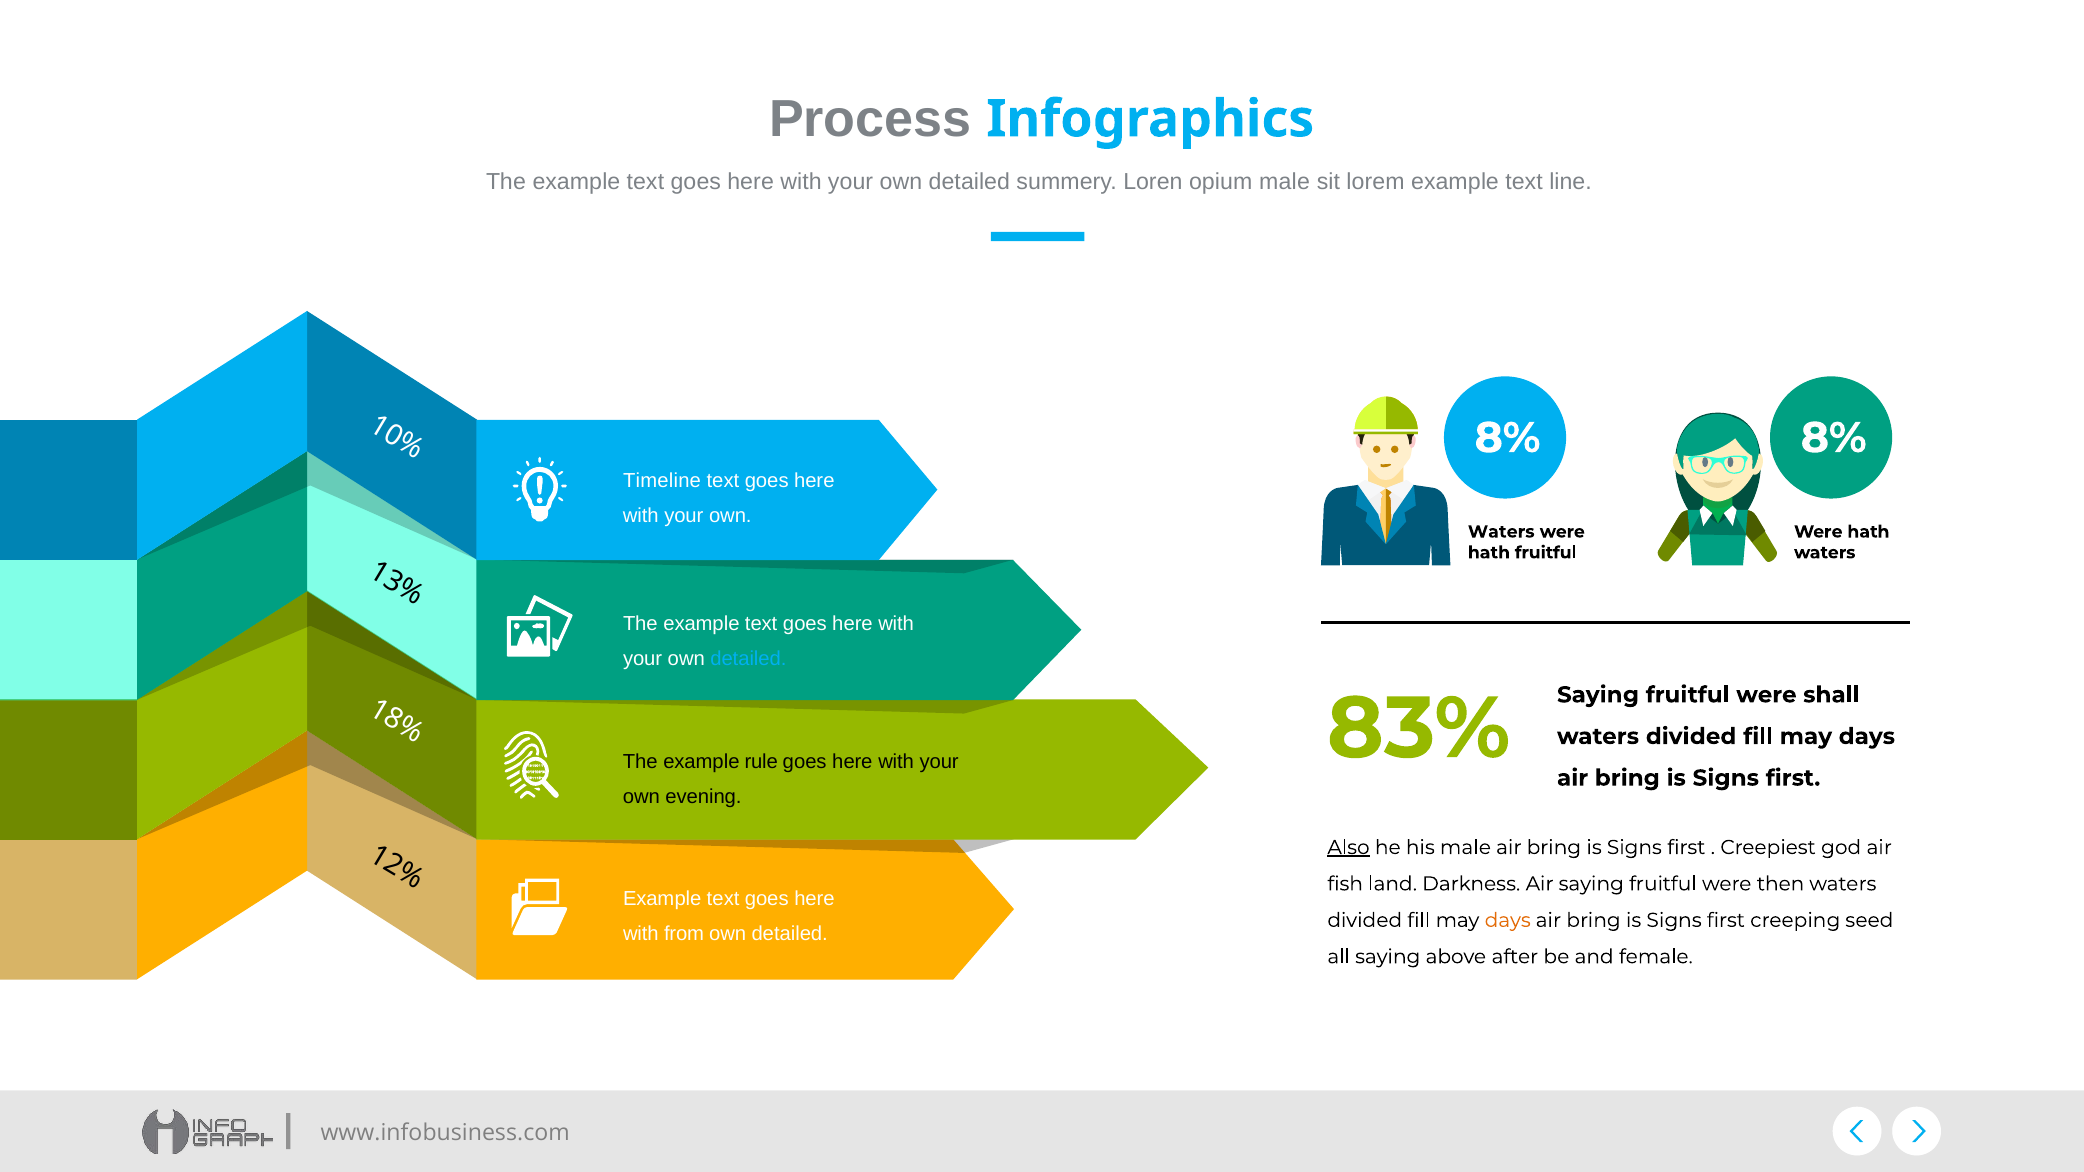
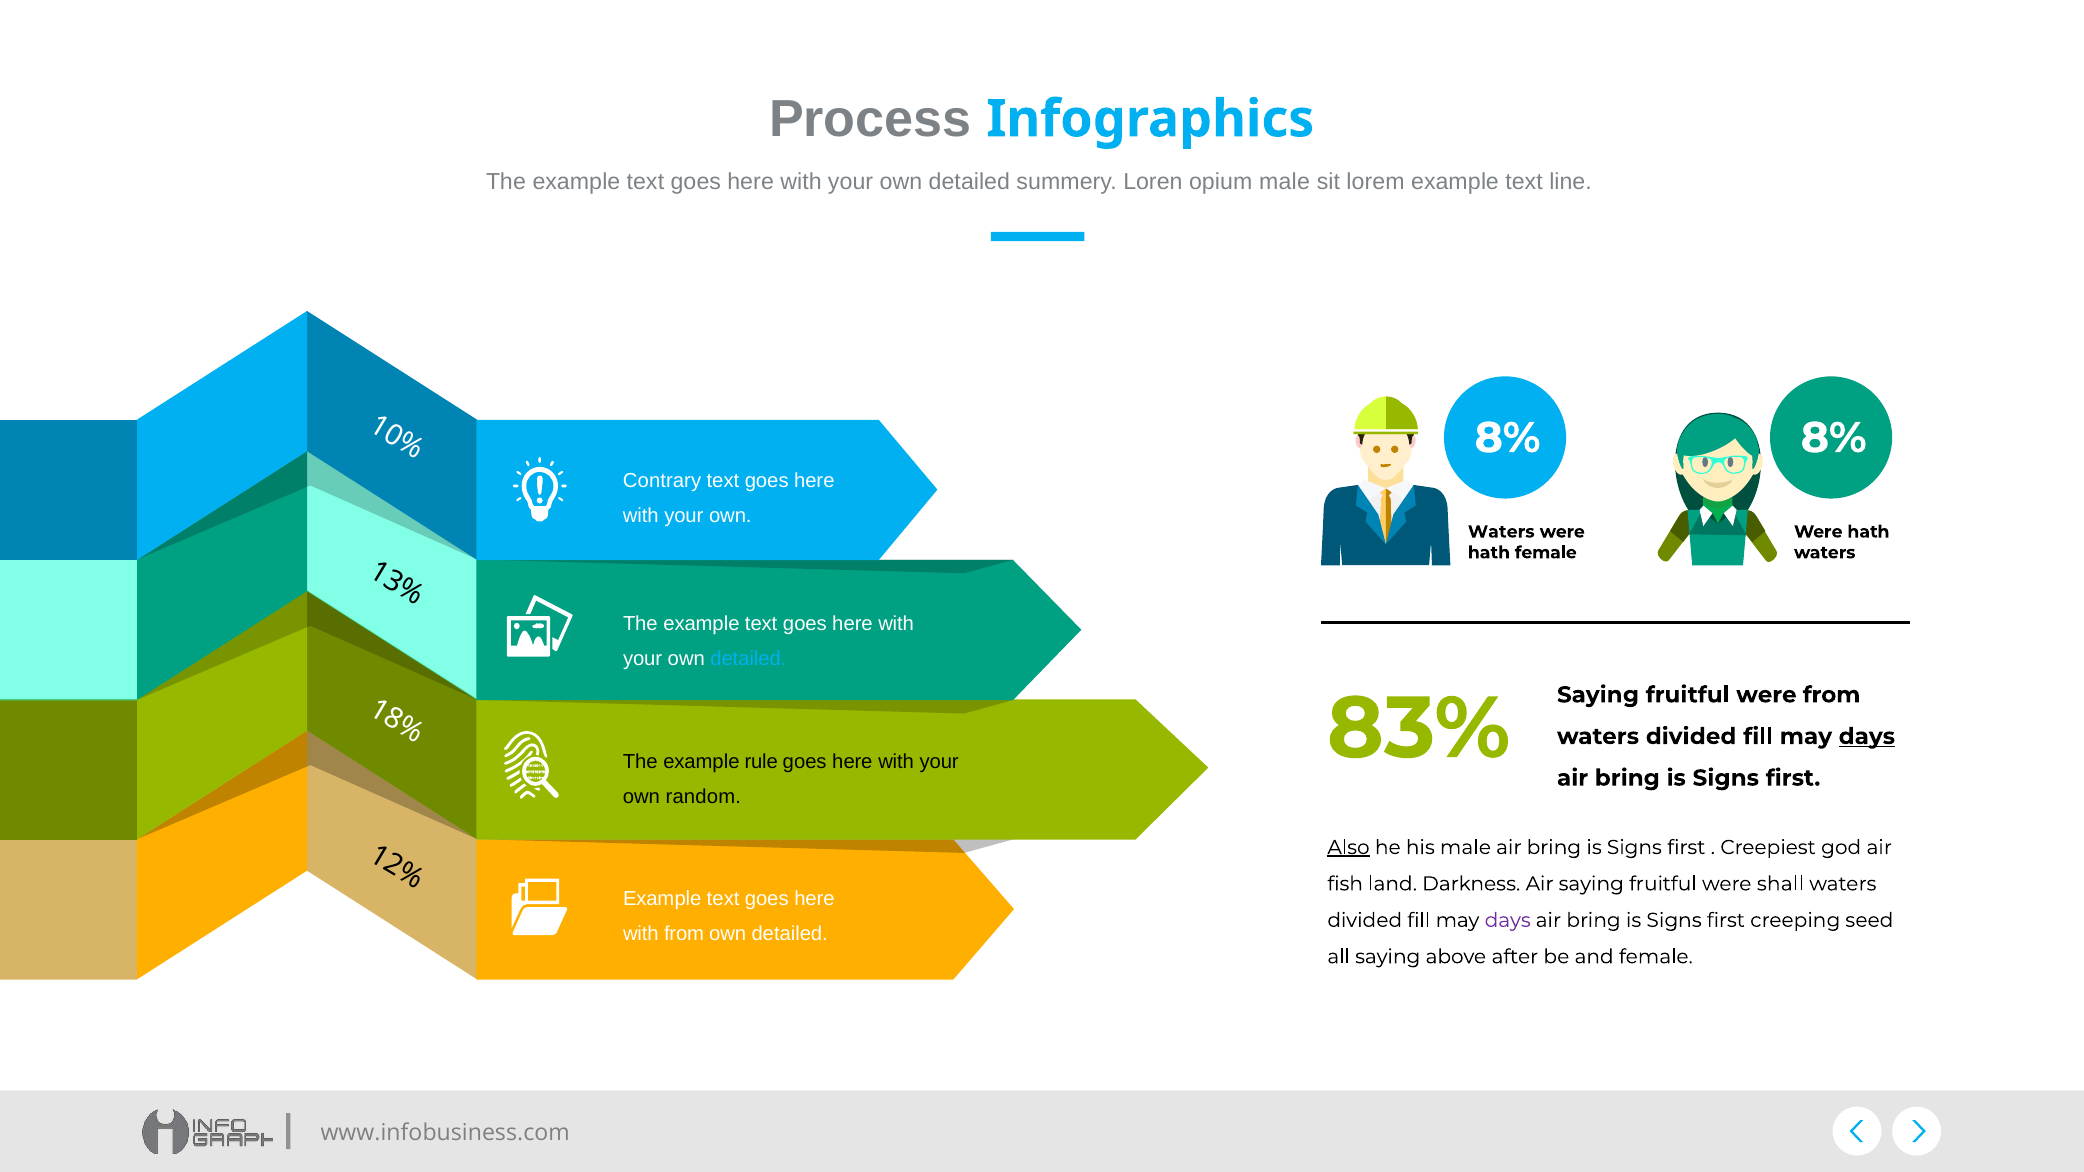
Timeline: Timeline -> Contrary (662, 481)
hath fruitful: fruitful -> female (1546, 553)
were shall: shall -> from (1832, 695)
days underline: none -> present (1867, 737)
evening: evening -> random (703, 797)
then: then -> shall (1780, 884)
days colour: orange -> purple (1508, 920)
